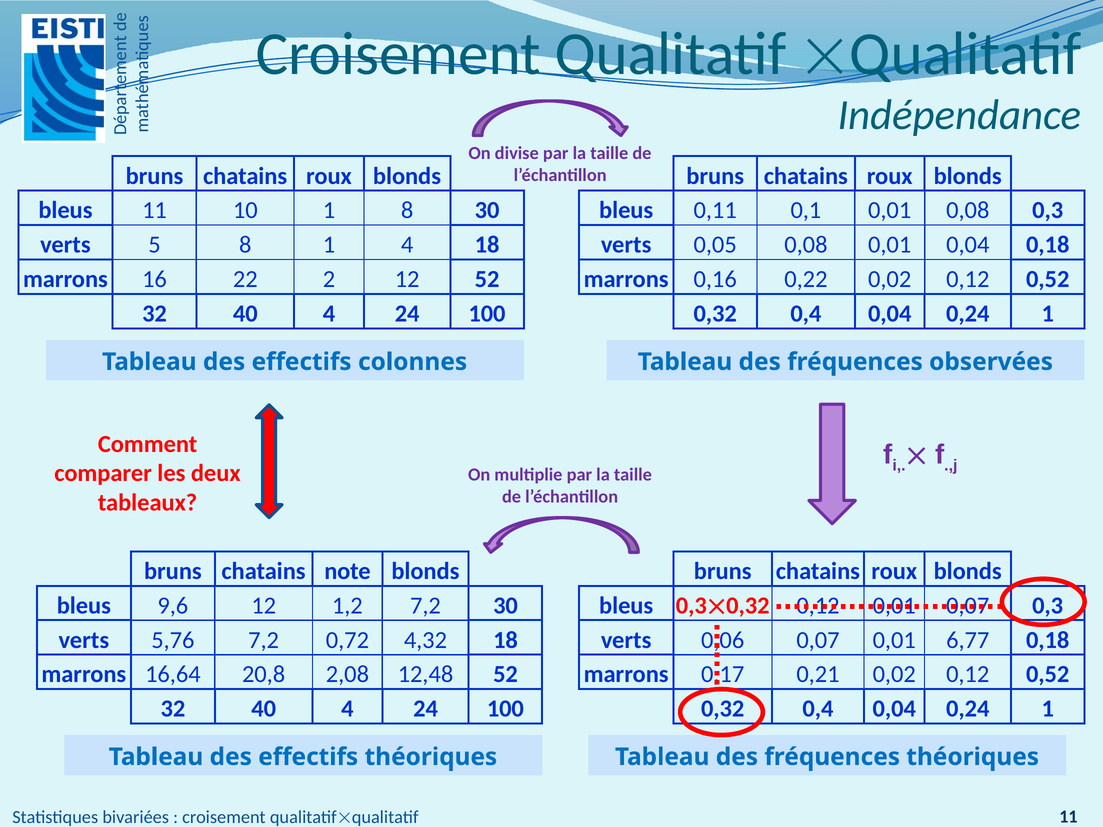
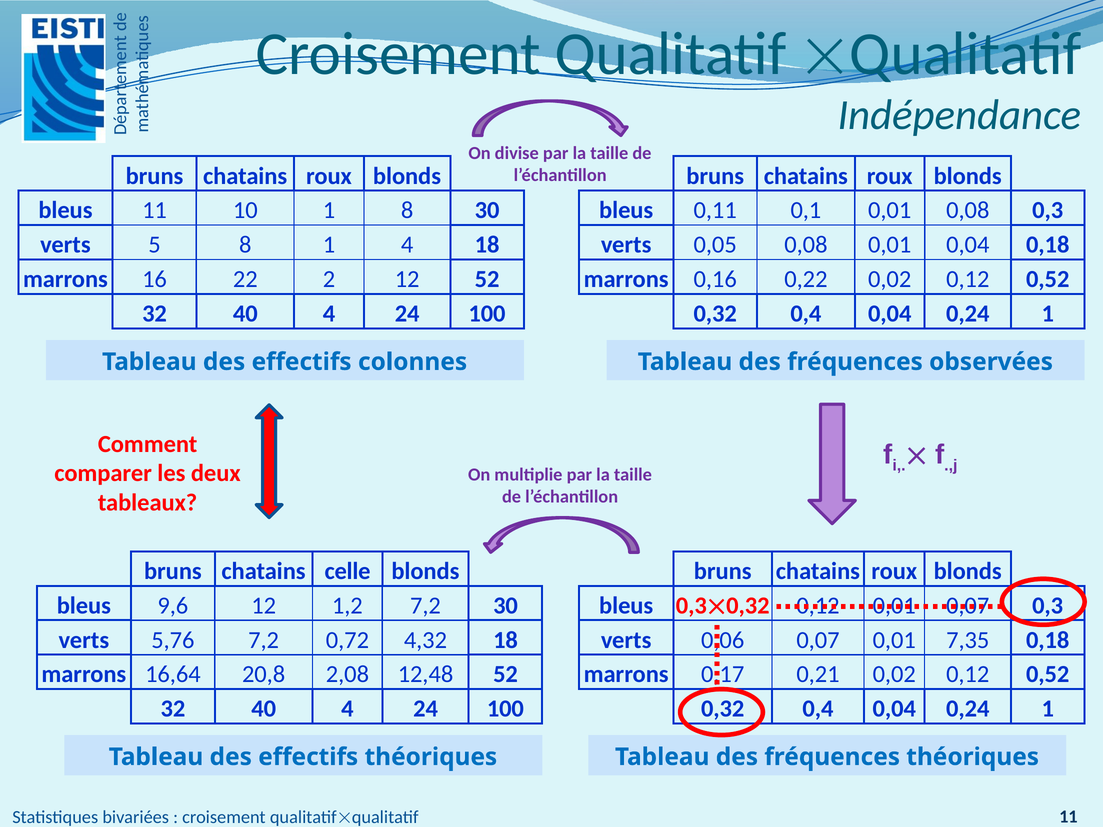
note: note -> celle (348, 571)
6,77: 6,77 -> 7,35 (968, 640)
